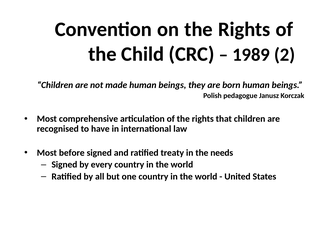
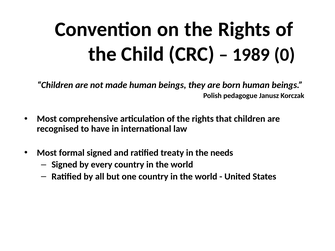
2: 2 -> 0 (285, 55)
before: before -> formal (72, 153)
